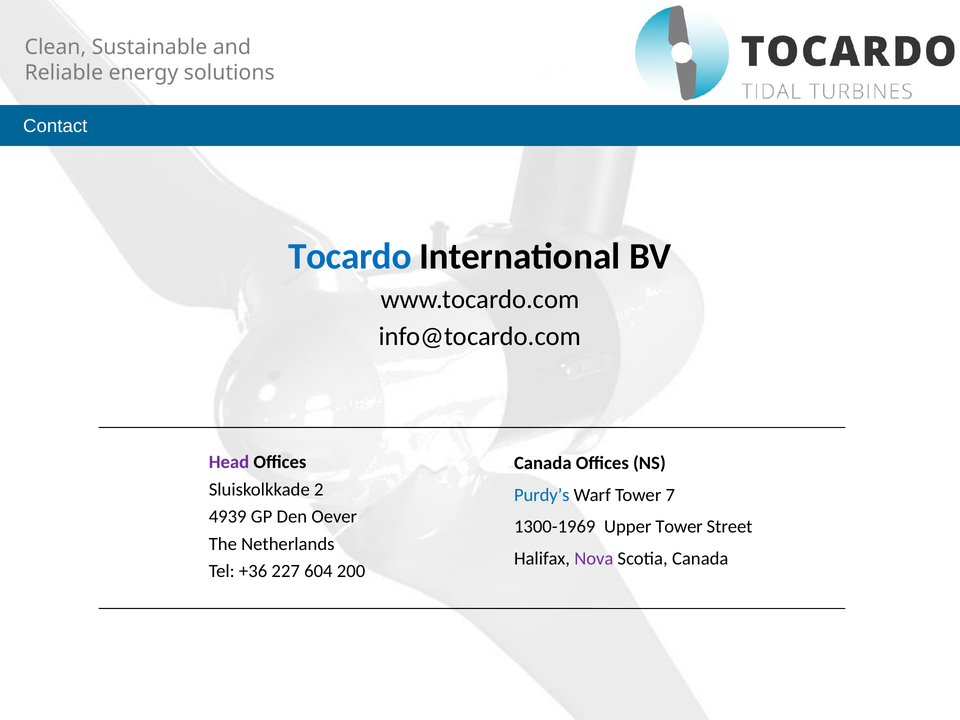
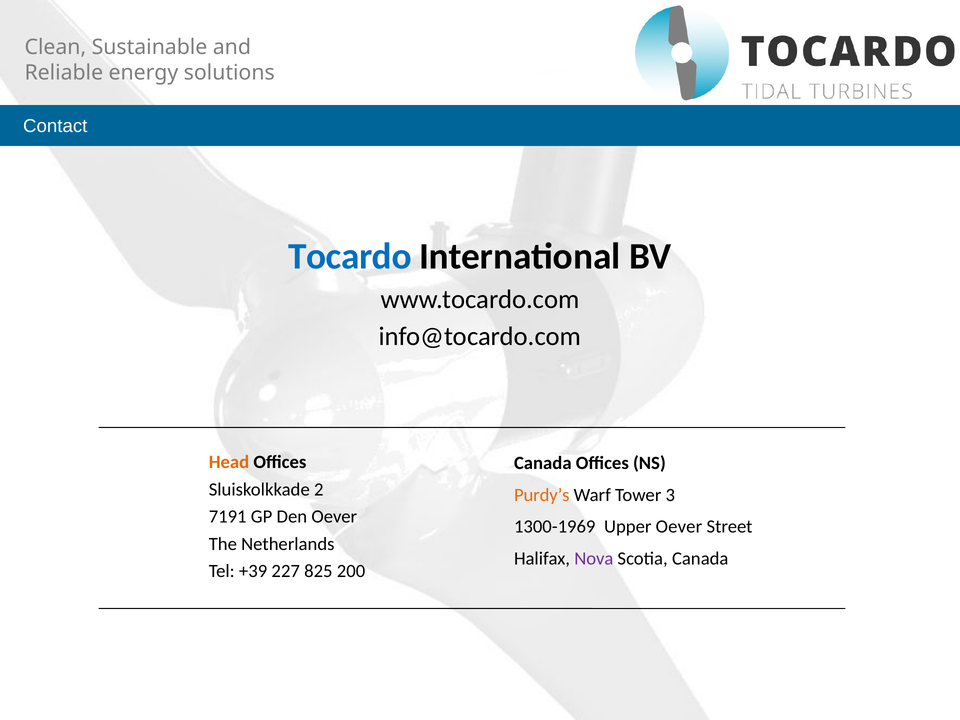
Head colour: purple -> orange (229, 462)
Purdy’s colour: blue -> orange (542, 495)
7: 7 -> 3 (670, 495)
4939: 4939 -> 7191 (228, 517)
Upper Tower: Tower -> Oever (679, 527)
+36: +36 -> +39 (253, 571)
604: 604 -> 825 (318, 571)
